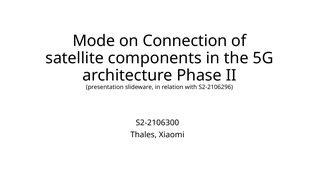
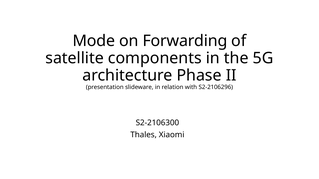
Connection: Connection -> Forwarding (185, 41)
